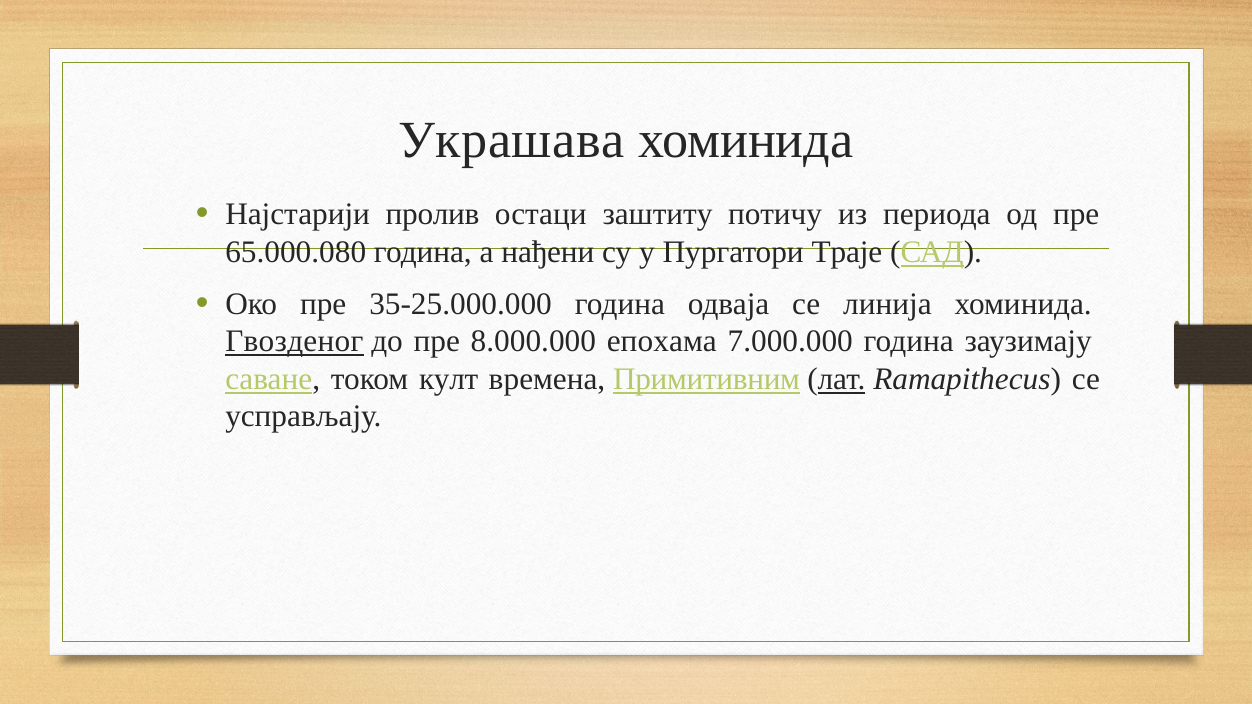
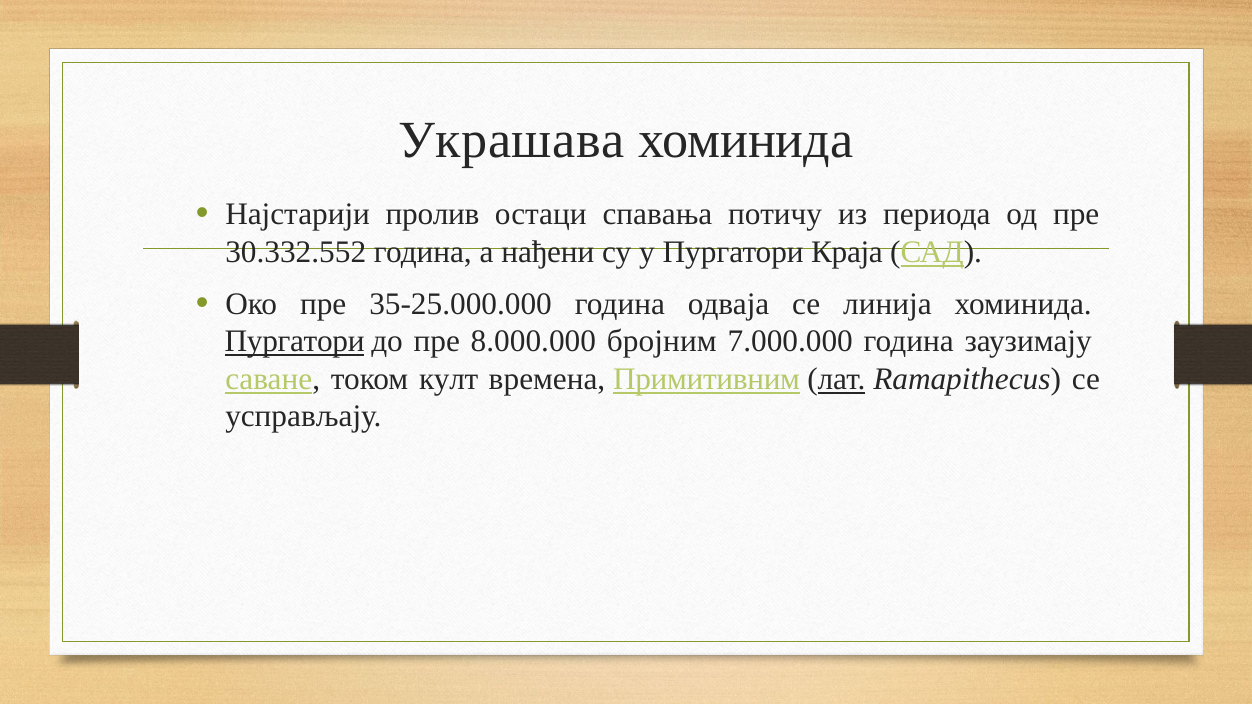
заштиту: заштиту -> спавања (657, 215)
65.000.080: 65.000.080 -> 30.332.552 (296, 252)
Траје: Траје -> Краја (847, 252)
Гвозденог: Гвозденог -> Пургатори (295, 341)
епохама: епохама -> бројним (662, 341)
